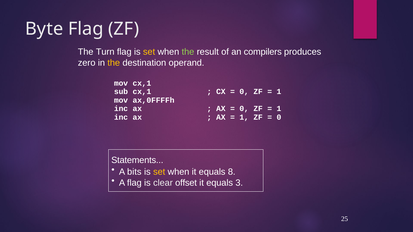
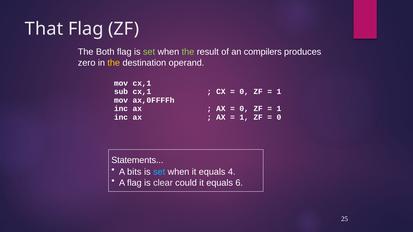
Byte: Byte -> That (44, 29)
Turn: Turn -> Both (105, 52)
set colour: yellow -> light green (149, 52)
set colour: yellow -> light blue (159, 172)
8: 8 -> 4 (232, 172)
offset: offset -> could (186, 183)
3: 3 -> 6 (239, 183)
